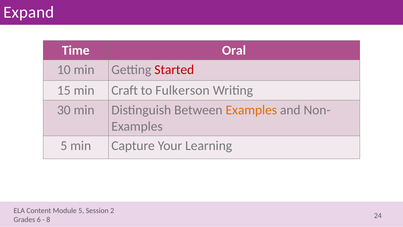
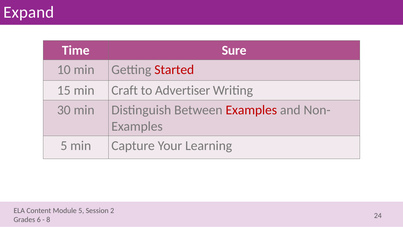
Oral: Oral -> Sure (234, 50)
Fulkerson: Fulkerson -> Advertiser (183, 90)
Examples colour: orange -> red (251, 110)
